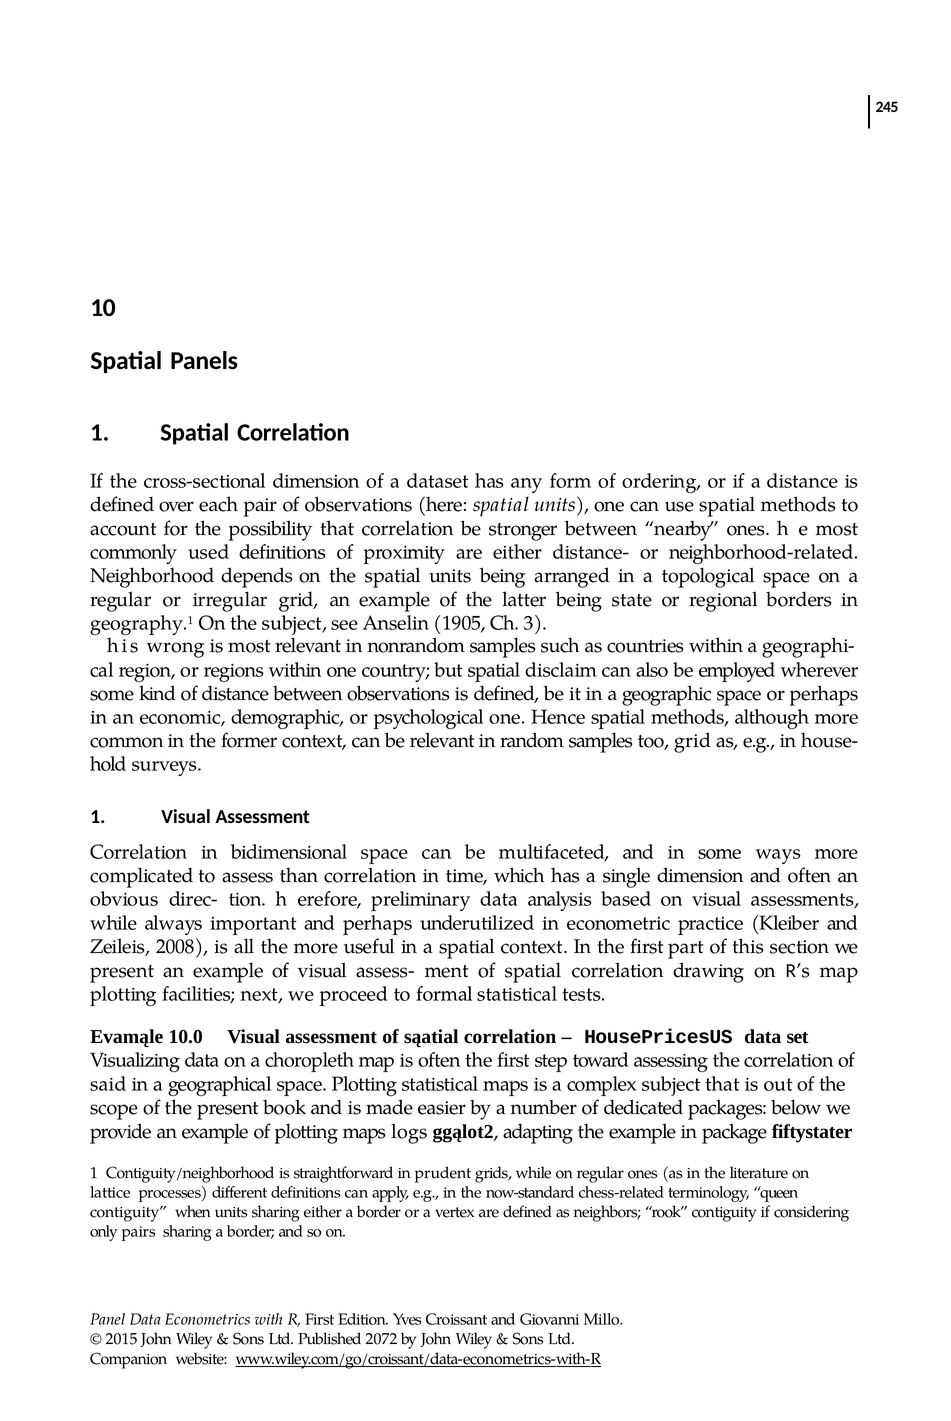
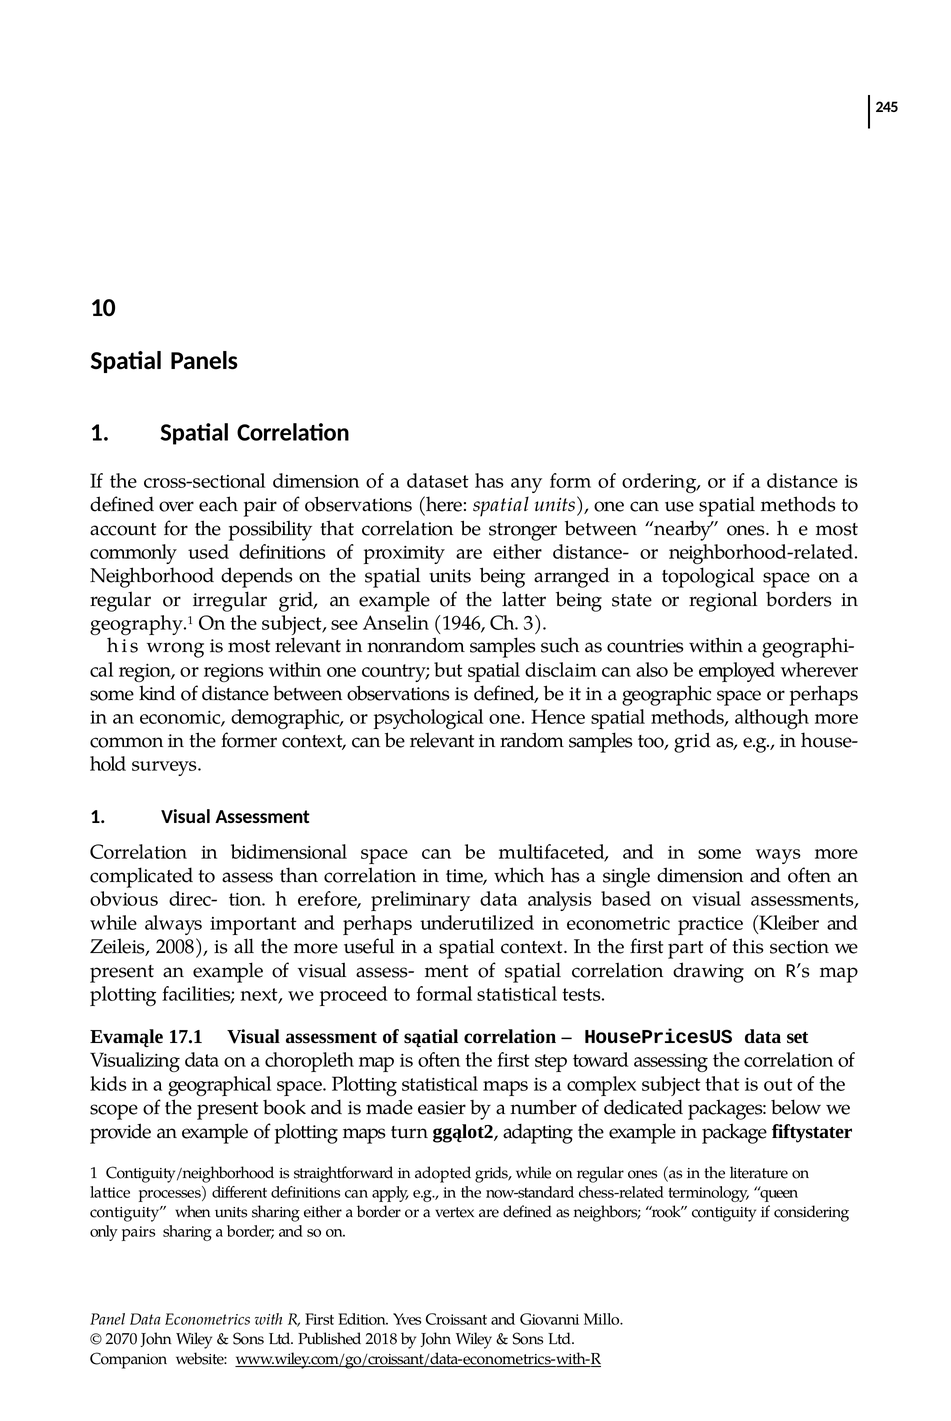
1905: 1905 -> 1946 (460, 623)
10.0: 10.0 -> 17.1 (186, 1036)
said: said -> kids (109, 1084)
logs: logs -> turn (410, 1131)
prudent: prudent -> adopted (443, 1173)
2015: 2015 -> 2070 (122, 1339)
2072: 2072 -> 2018 (382, 1339)
